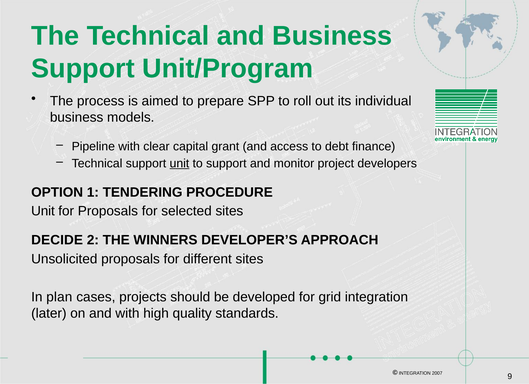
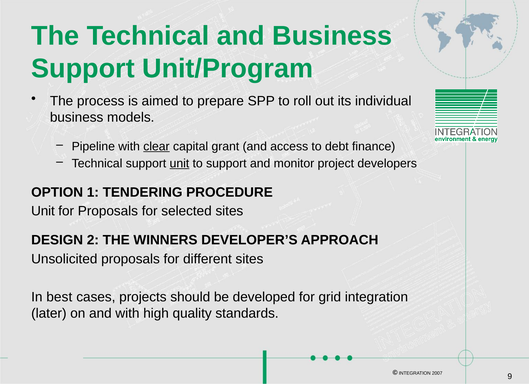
clear underline: none -> present (156, 146)
DECIDE: DECIDE -> DESIGN (57, 240)
plan: plan -> best (59, 296)
